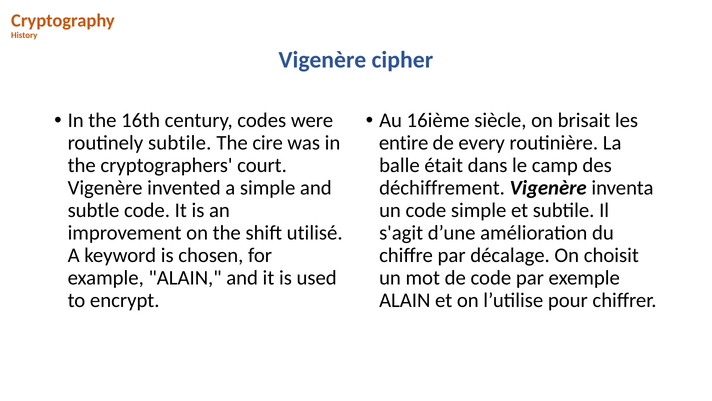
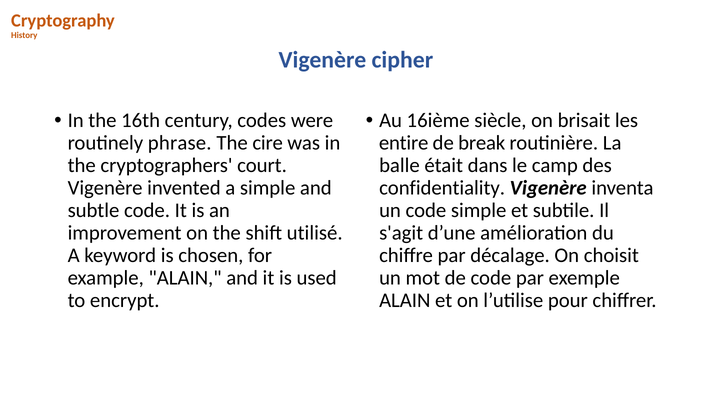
routinely subtile: subtile -> phrase (180, 143)
every: every -> break (482, 143)
déchiffrement: déchiffrement -> confidentiality (442, 188)
